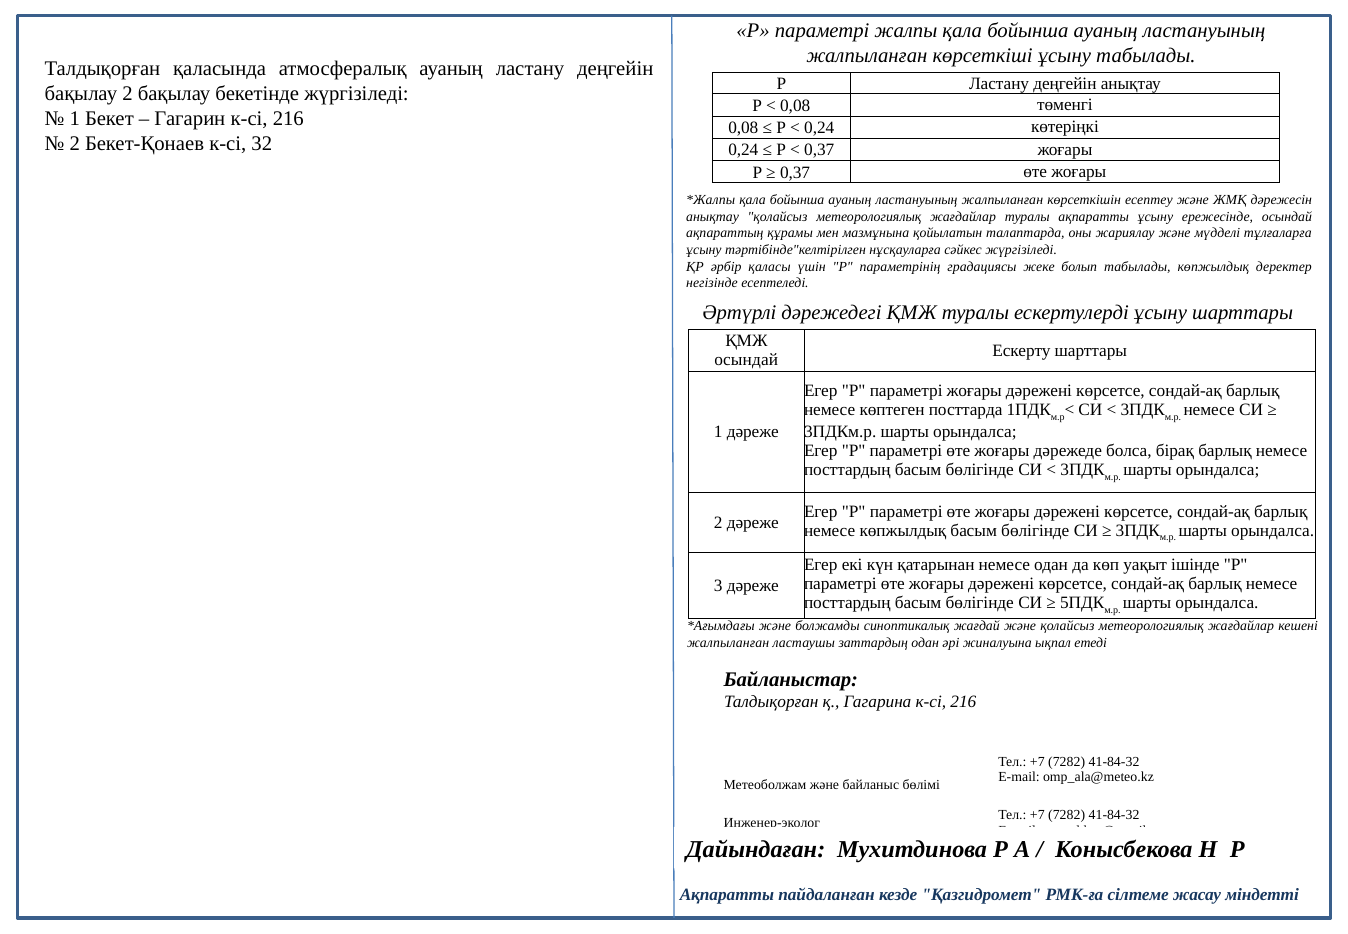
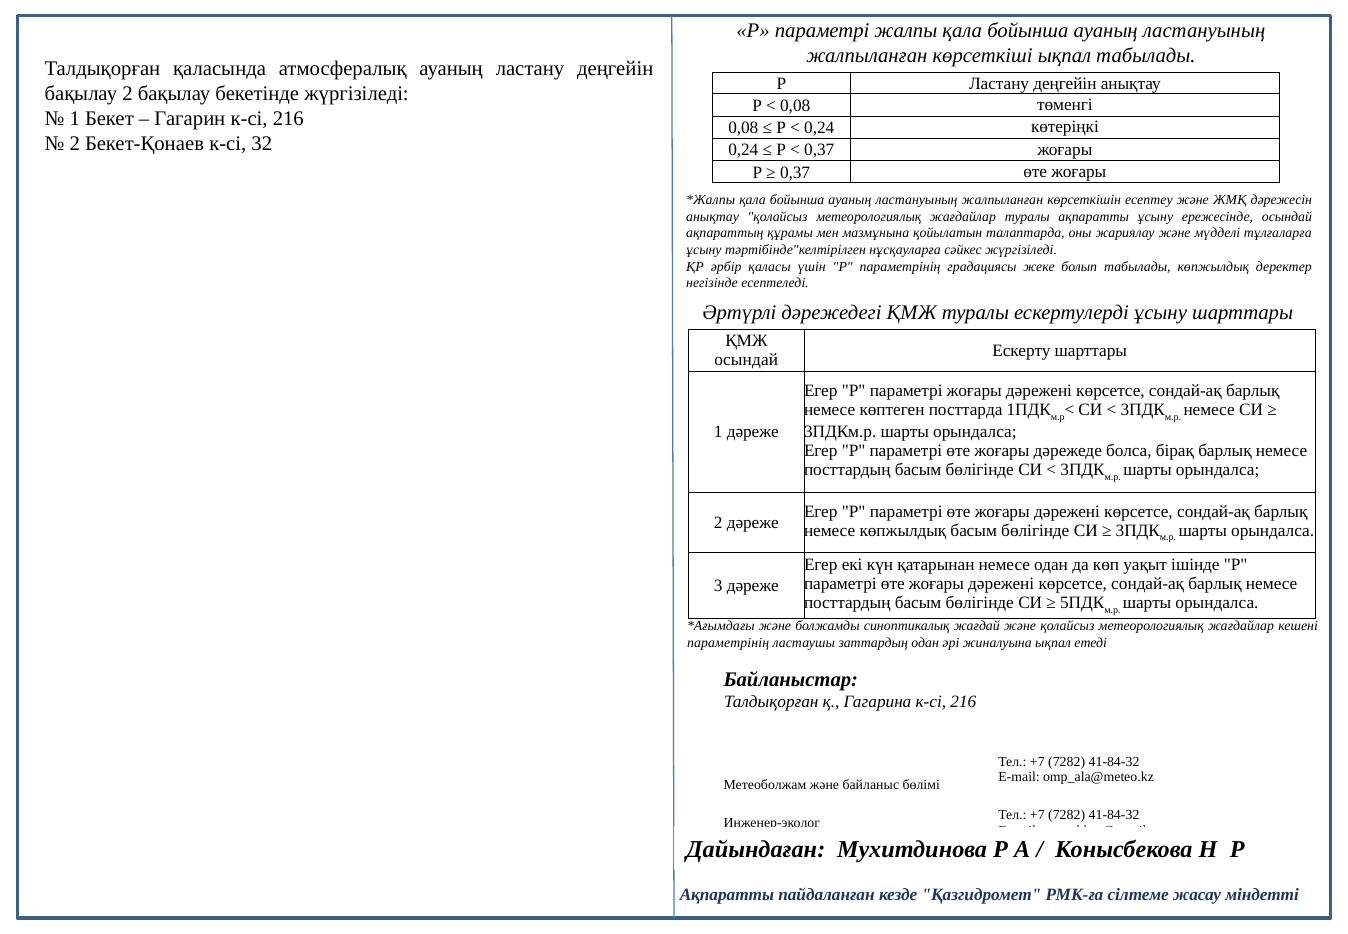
көрсеткіші ұсыну: ұсыну -> ықпал (1064, 55)
жалпыланған: жалпыланған -> параметрінің (728, 642)
